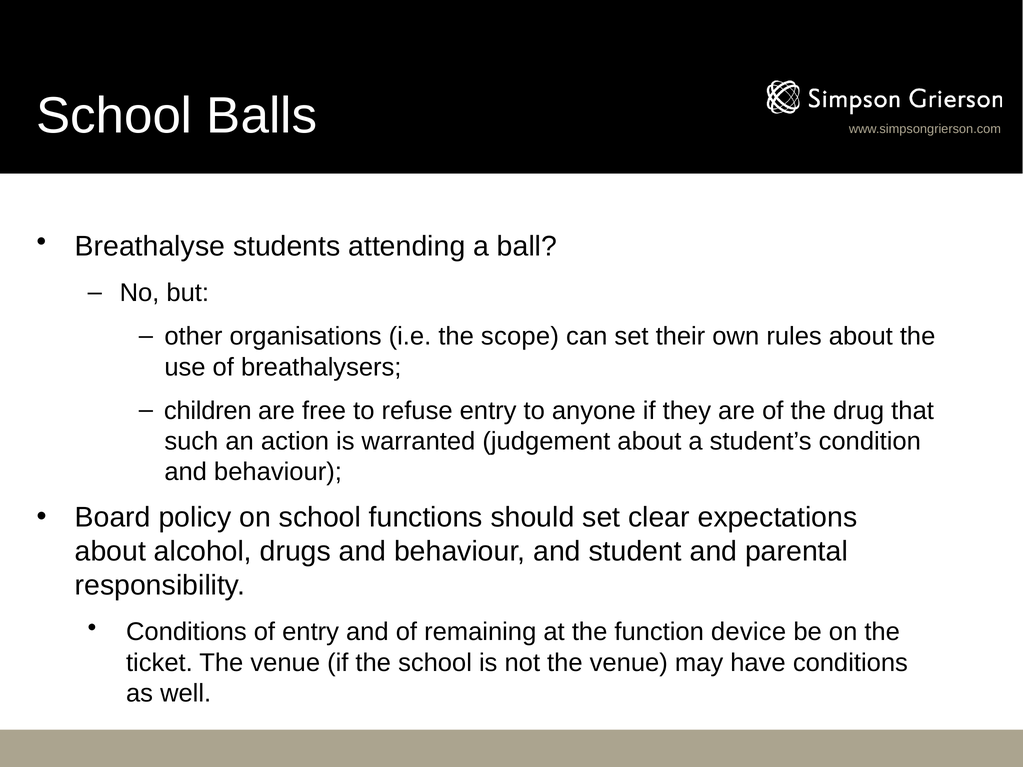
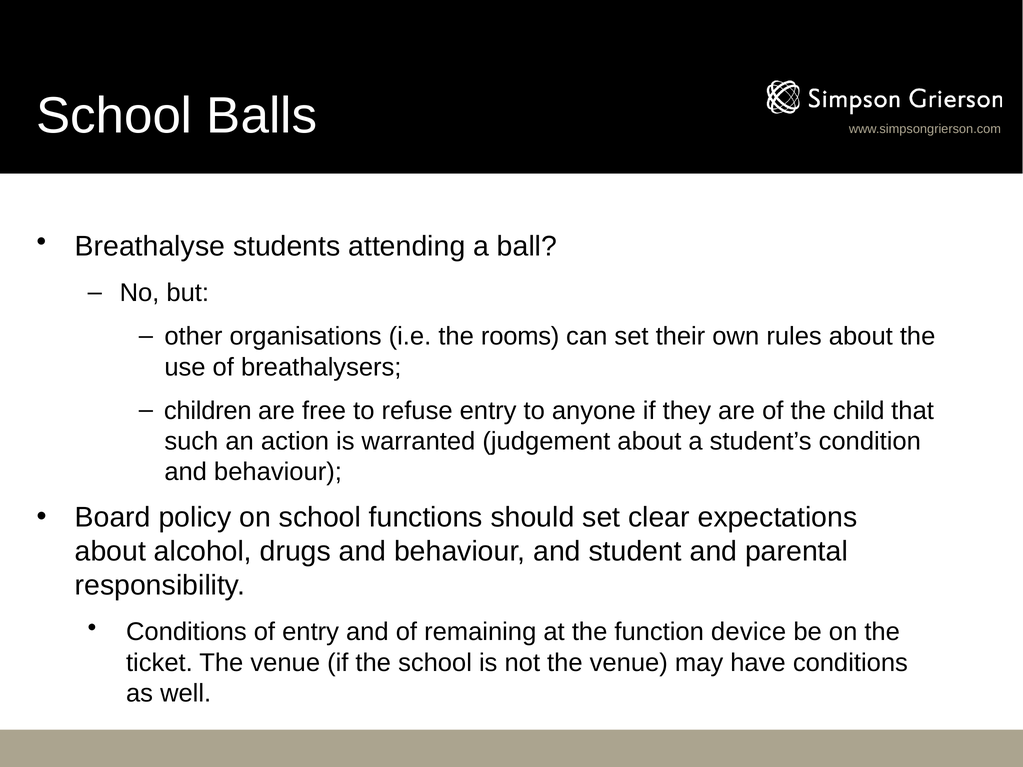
scope: scope -> rooms (520, 337)
drug: drug -> child (859, 411)
